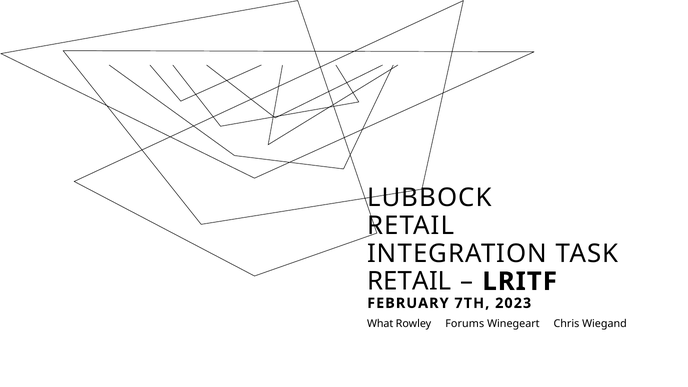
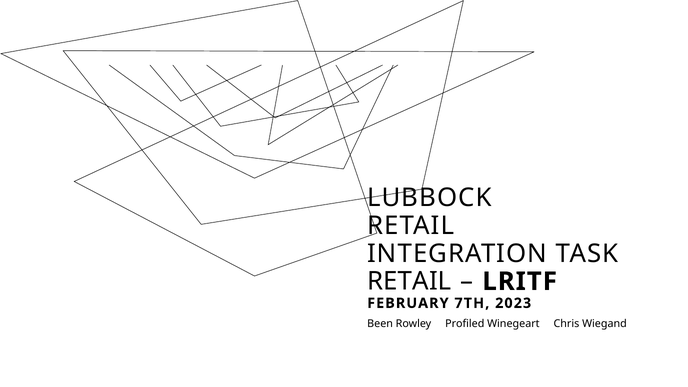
What: What -> Been (380, 324)
Forums: Forums -> Profiled (465, 324)
